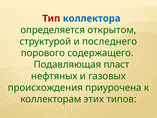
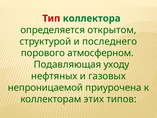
коллектора colour: blue -> green (92, 18)
содержащего: содержащего -> атмосферном (100, 53)
пласт: пласт -> уходу (116, 64)
происхождения: происхождения -> непроницаемой (45, 87)
